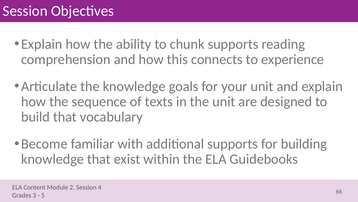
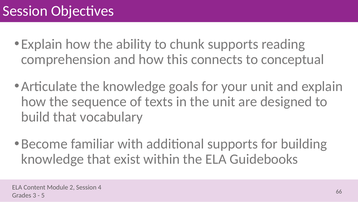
experience: experience -> conceptual (293, 59)
